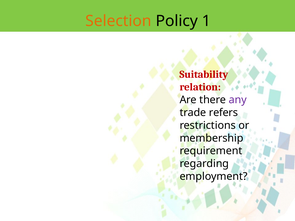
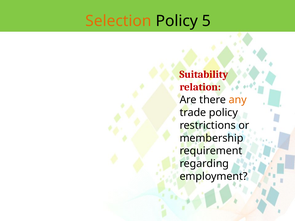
1: 1 -> 5 (206, 21)
any colour: purple -> orange (238, 100)
trade refers: refers -> policy (223, 113)
